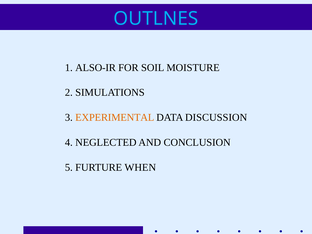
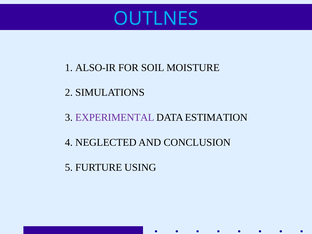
EXPERIMENTAL colour: orange -> purple (115, 118)
DISCUSSION: DISCUSSION -> ESTIMATION (216, 118)
WHEN: WHEN -> USING (140, 167)
